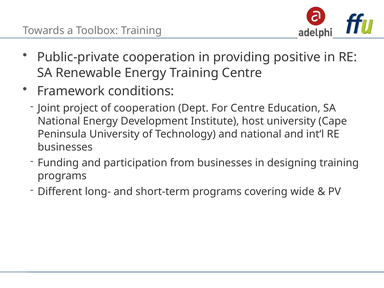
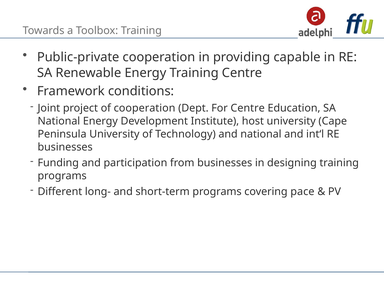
positive: positive -> capable (297, 57)
wide: wide -> pace (302, 192)
